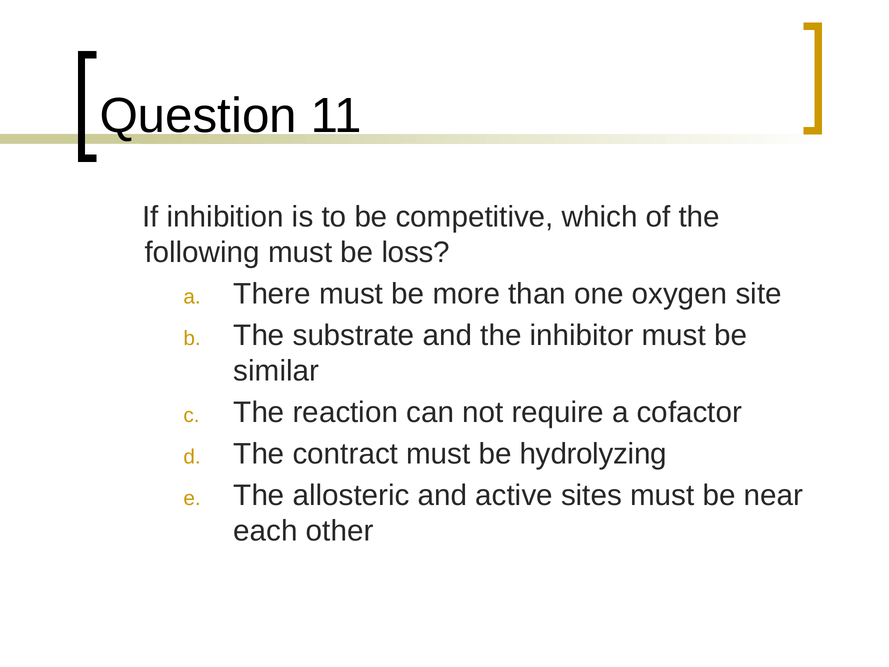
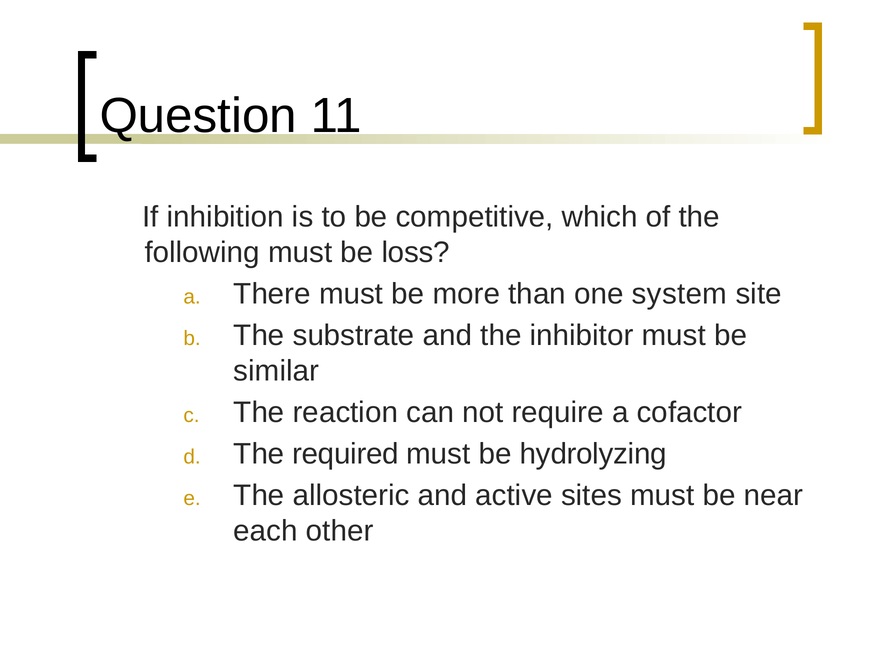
oxygen: oxygen -> system (679, 294)
contract: contract -> required (346, 454)
